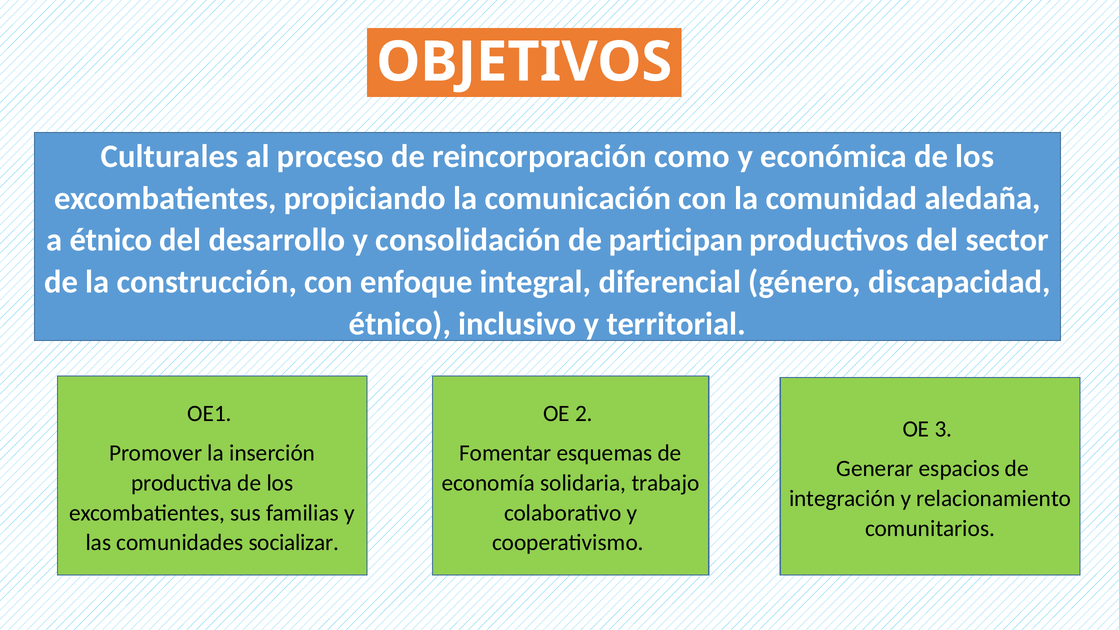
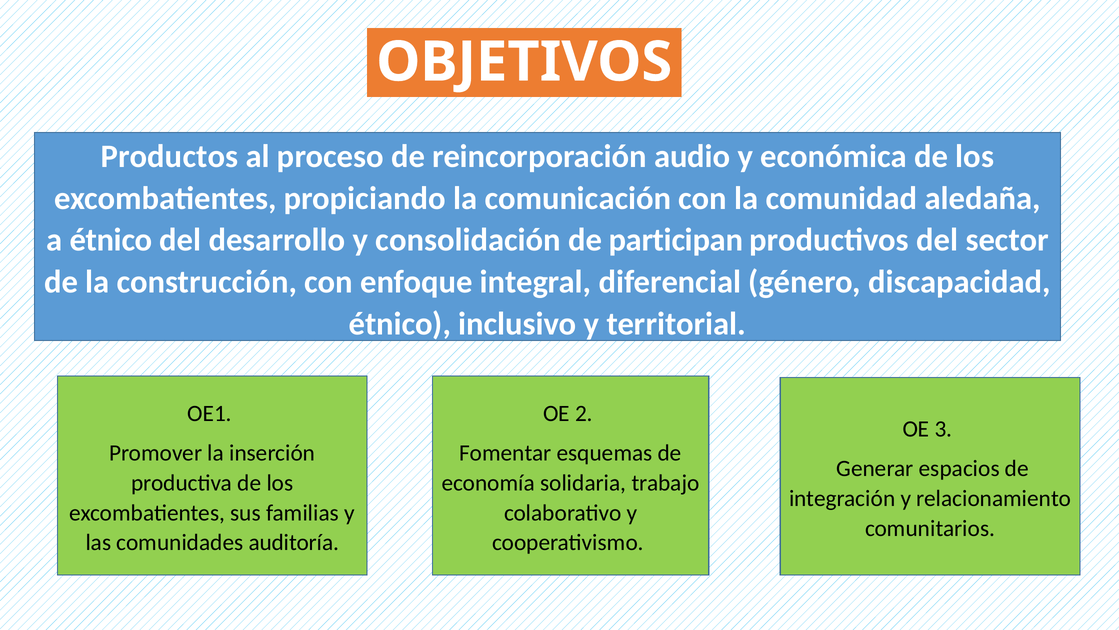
Culturales: Culturales -> Productos (169, 156)
como: como -> audio (692, 156)
socializar: socializar -> auditoría (294, 542)
